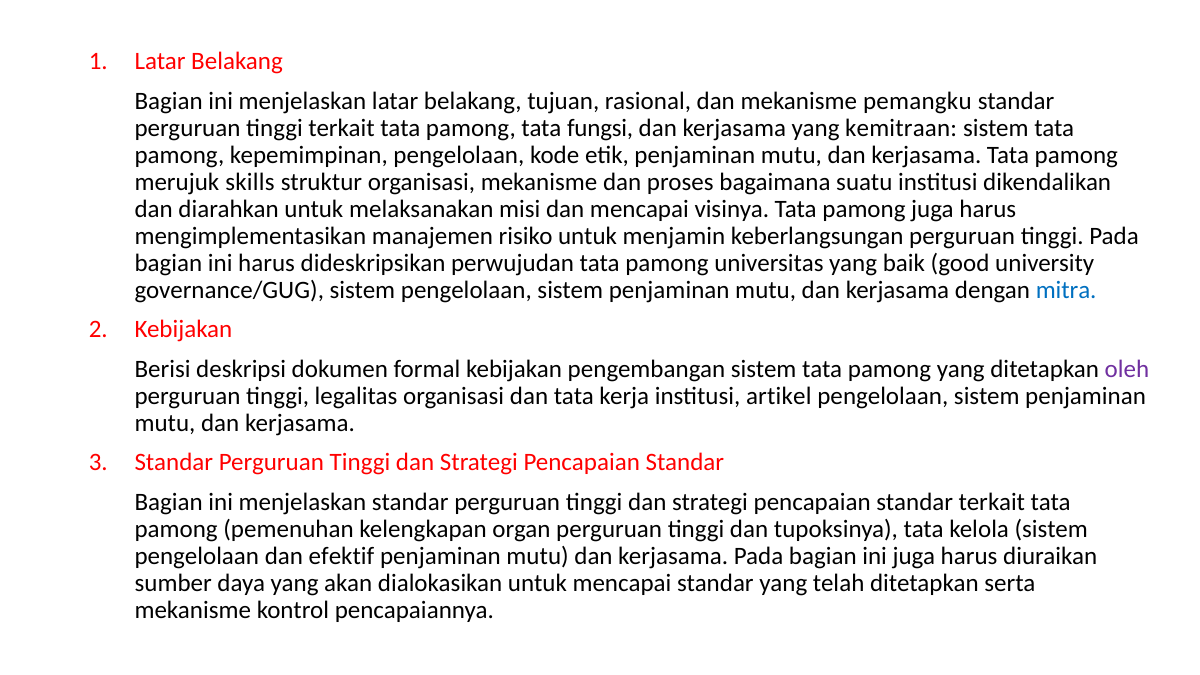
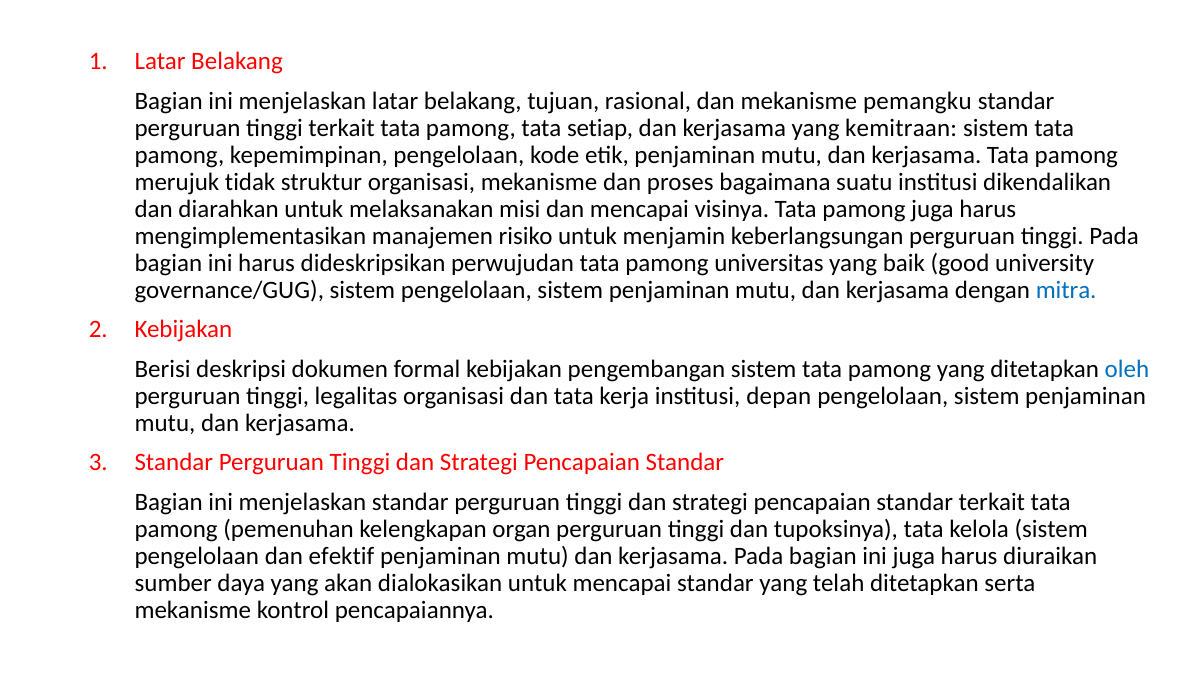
fungsi: fungsi -> setiap (600, 128)
skills: skills -> tidak (250, 182)
oleh colour: purple -> blue (1127, 369)
artikel: artikel -> depan (779, 396)
